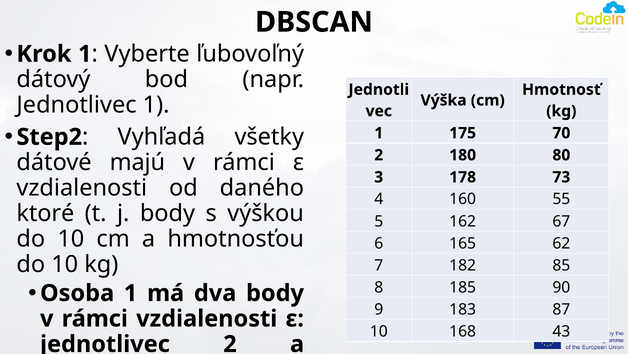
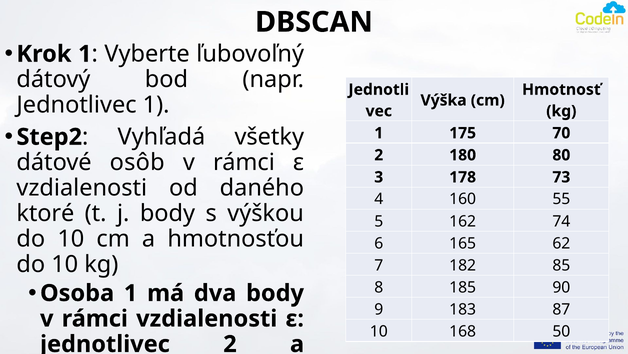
majú: majú -> osôb (137, 162)
67: 67 -> 74 (561, 221)
43: 43 -> 50 (561, 331)
